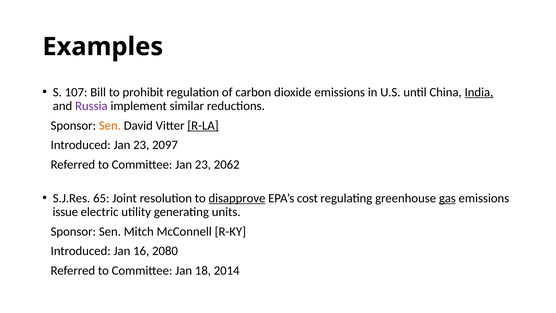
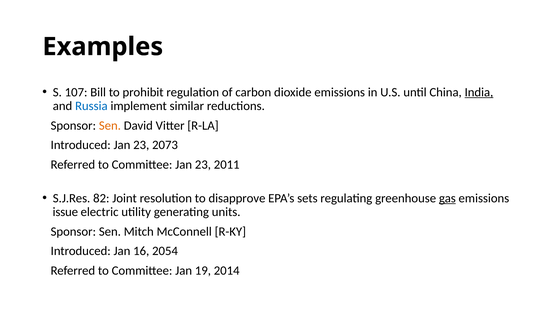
Russia colour: purple -> blue (91, 106)
R-LA underline: present -> none (203, 125)
2097: 2097 -> 2073 (165, 145)
2062: 2062 -> 2011 (227, 165)
65: 65 -> 82 (101, 198)
disapprove underline: present -> none (237, 198)
cost: cost -> sets (307, 198)
2080: 2080 -> 2054 (165, 251)
18: 18 -> 19 (203, 270)
